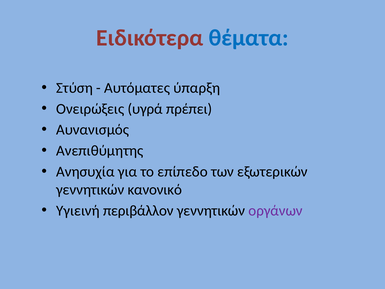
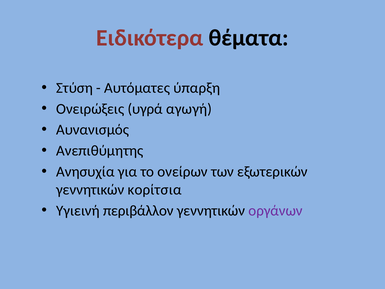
θέματα colour: blue -> black (249, 38)
πρέπει: πρέπει -> αγωγή (189, 109)
επίπεδο: επίπεδο -> ονείρων (183, 172)
κανονικό: κανονικό -> κορίτσια (155, 189)
